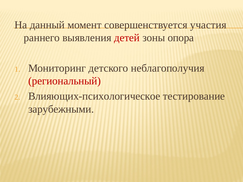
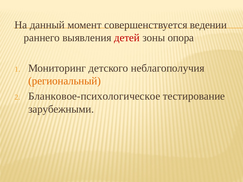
участия: участия -> ведении (208, 25)
региональный colour: red -> orange (65, 81)
Влияющих-психологическое: Влияющих-психологическое -> Бланковое-психологическое (94, 96)
